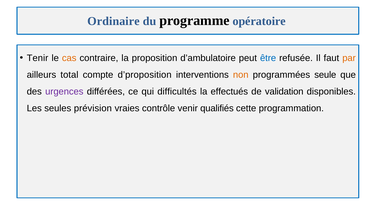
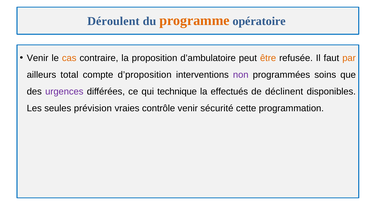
Ordinaire: Ordinaire -> Déroulent (114, 21)
programme colour: black -> orange (194, 21)
Tenir: Tenir -> Venir (38, 58)
être colour: blue -> orange (268, 58)
non colour: orange -> purple (241, 75)
seule: seule -> soins (325, 75)
difficultés: difficultés -> technique (177, 92)
validation: validation -> déclinent (284, 92)
qualifiés: qualifiés -> sécurité (217, 108)
